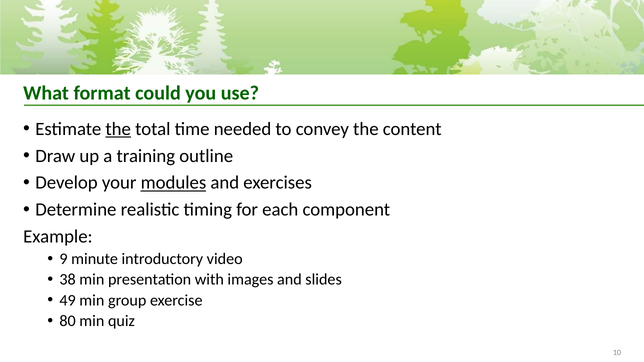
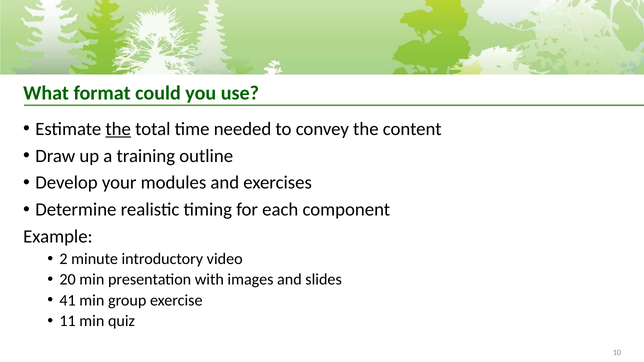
modules underline: present -> none (173, 183)
9: 9 -> 2 (64, 259)
38: 38 -> 20 (68, 280)
49: 49 -> 41 (68, 300)
80: 80 -> 11 (68, 321)
